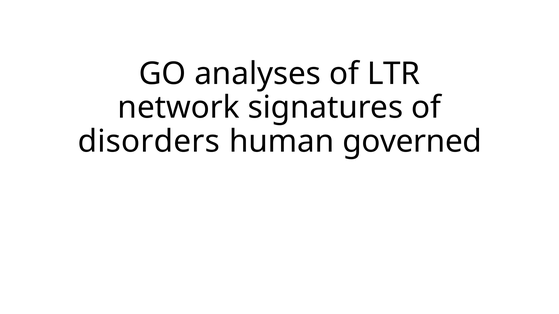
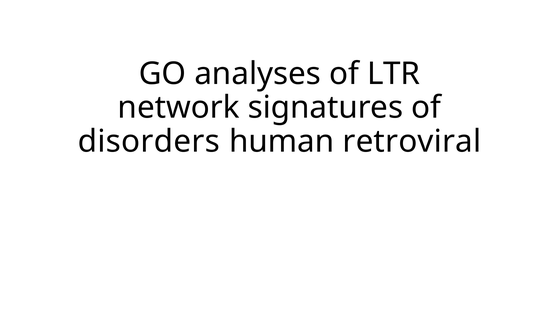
governed: governed -> retroviral (412, 142)
